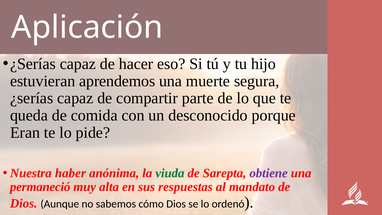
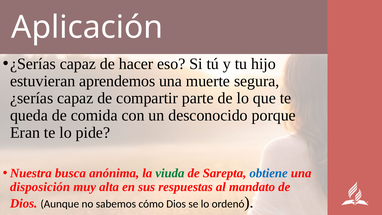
haber: haber -> busca (70, 173)
obtiene colour: purple -> blue (269, 173)
permaneció: permaneció -> disposición (40, 187)
